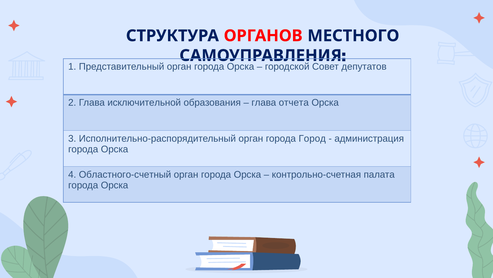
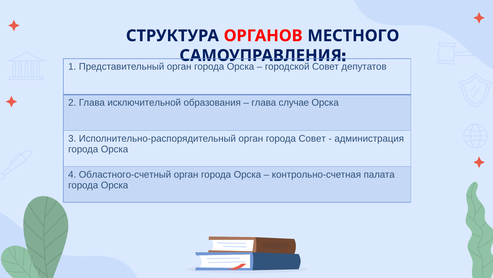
отчета: отчета -> случае (294, 102)
города Город: Город -> Совет (312, 138)
